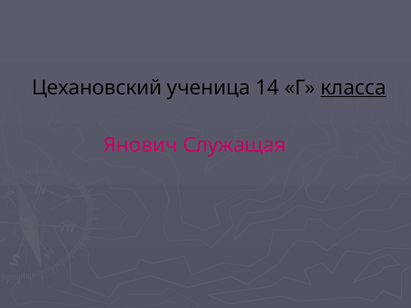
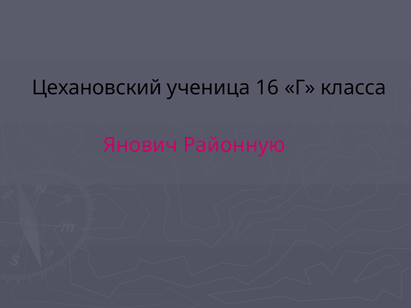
14: 14 -> 16 (267, 88)
класса underline: present -> none (353, 88)
Служащая: Служащая -> Районную (234, 145)
